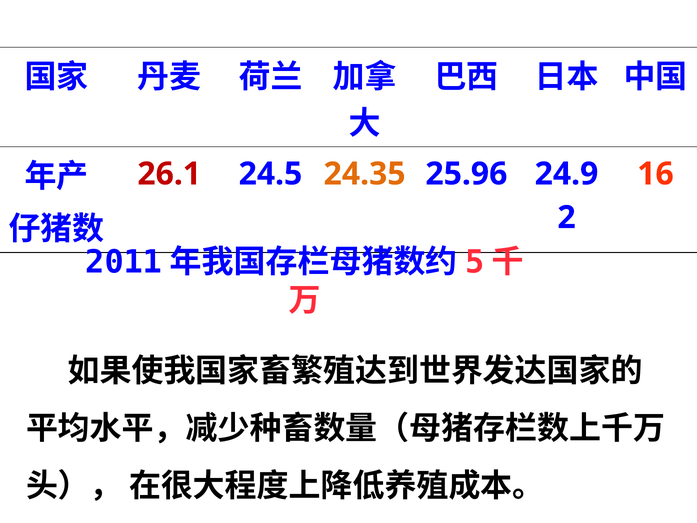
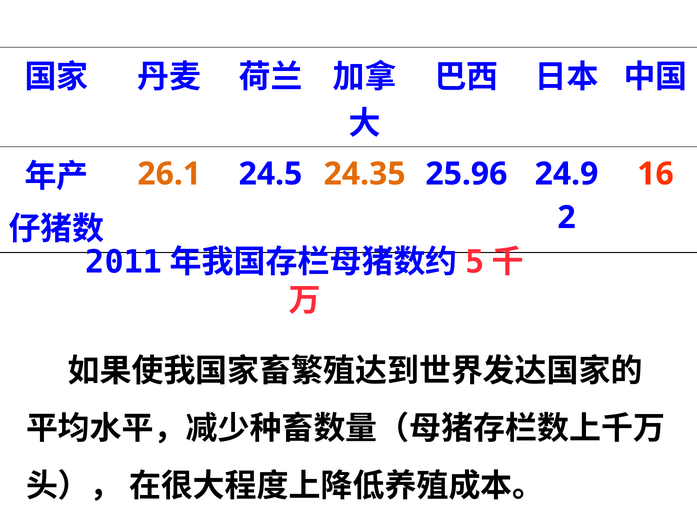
26.1 colour: red -> orange (169, 174)
